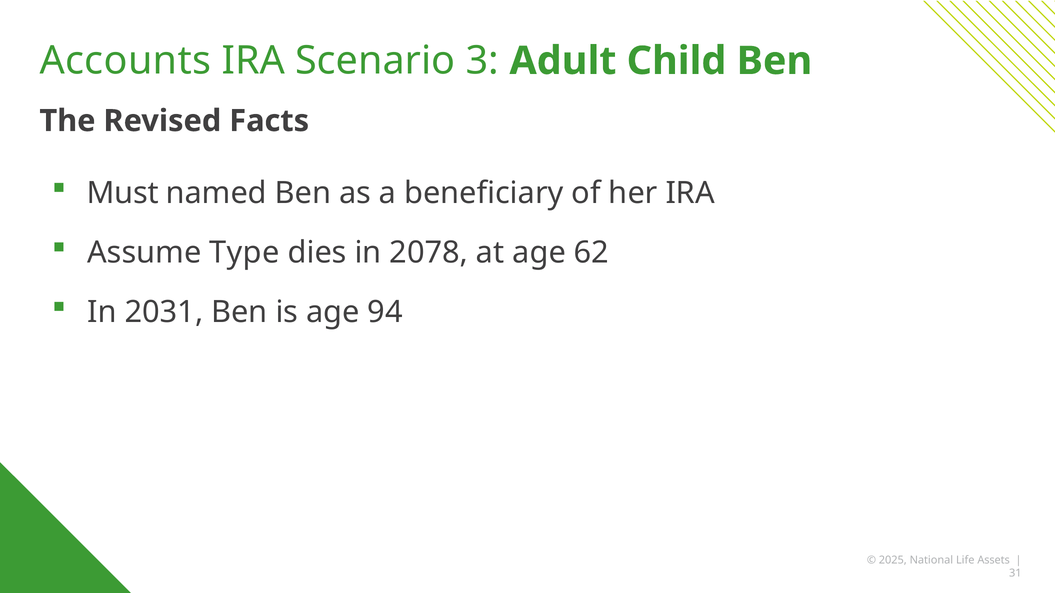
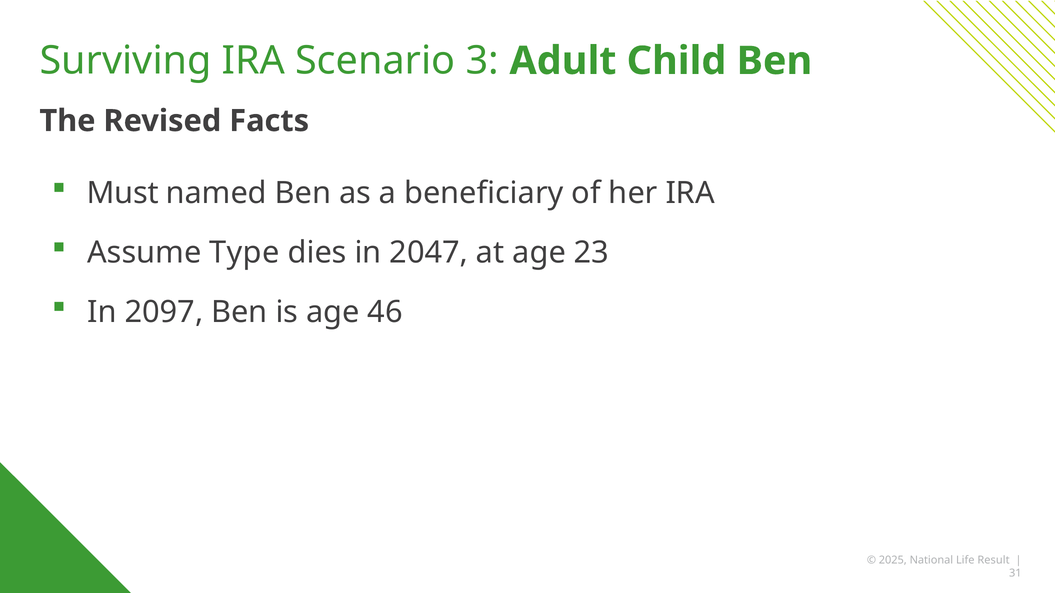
Accounts: Accounts -> Surviving (126, 61)
2078: 2078 -> 2047 (429, 253)
62: 62 -> 23 (591, 253)
2031: 2031 -> 2097 (164, 312)
94: 94 -> 46 (385, 312)
Assets: Assets -> Result (994, 560)
